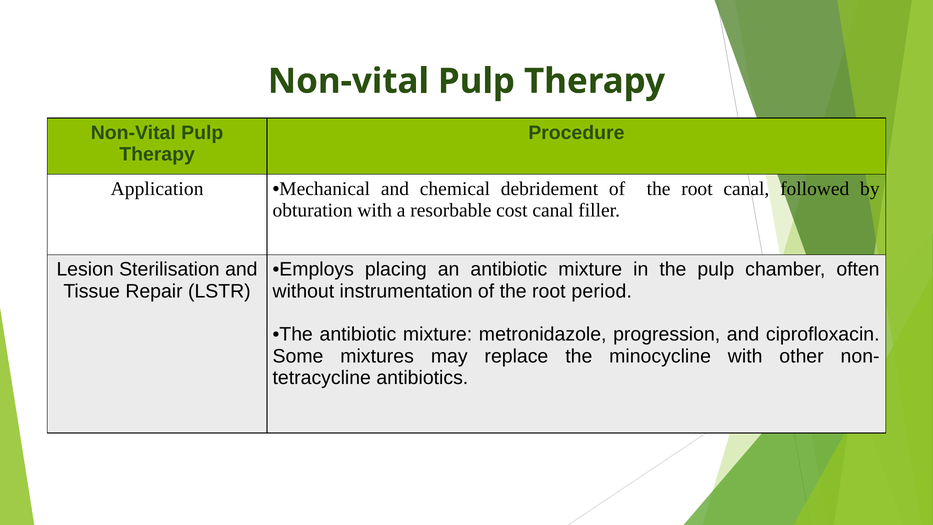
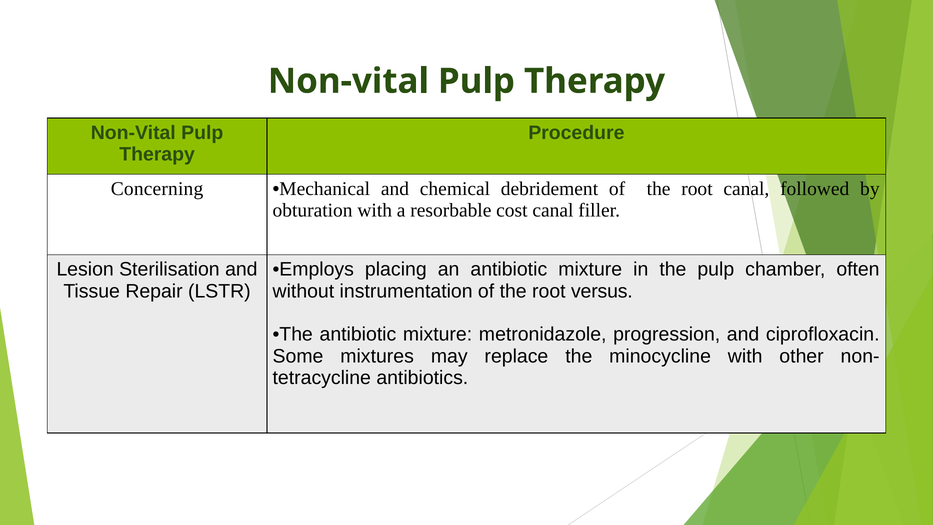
Application: Application -> Concerning (157, 189)
period: period -> versus (602, 291)
